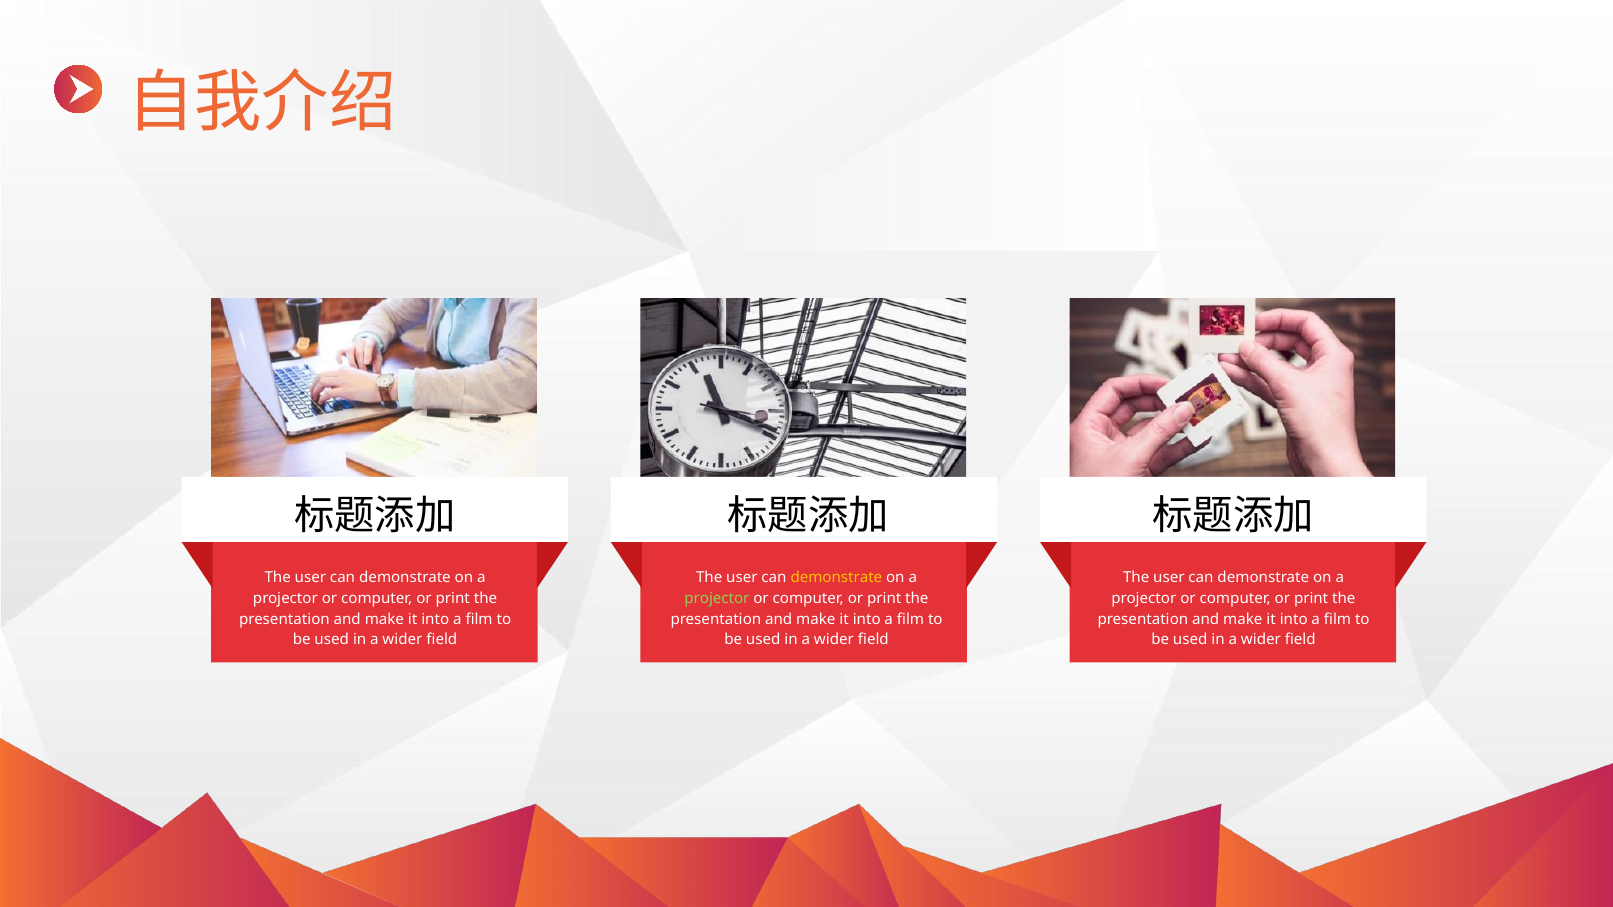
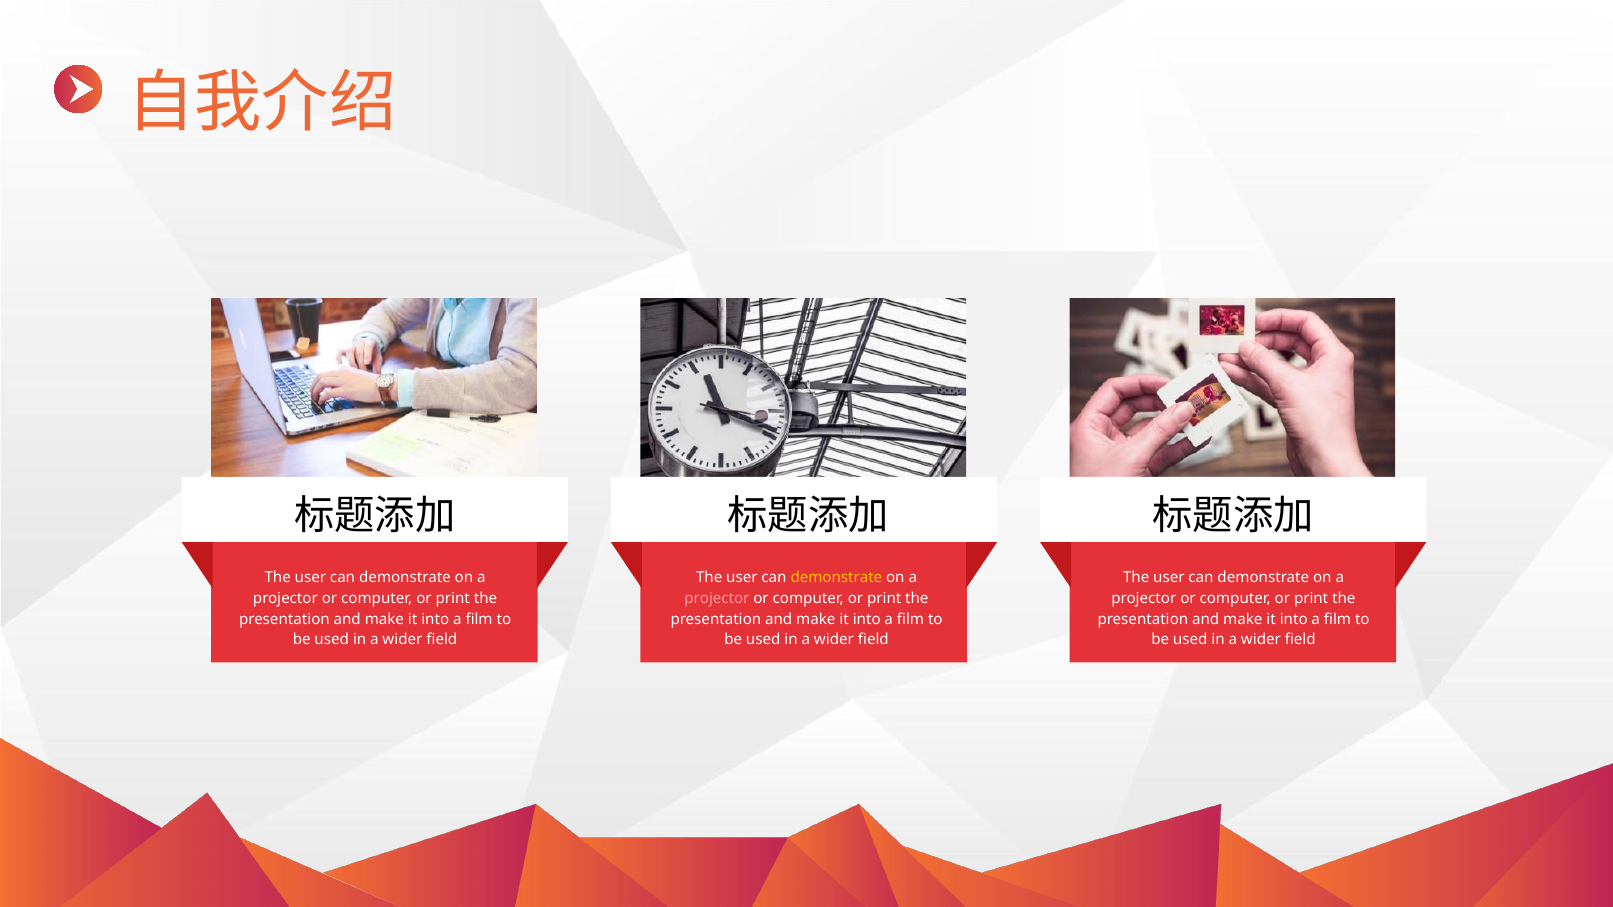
projector colour: light green -> pink (717, 599)
